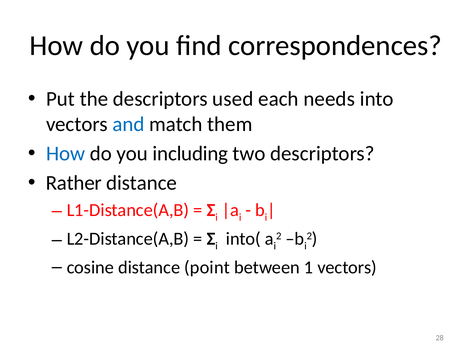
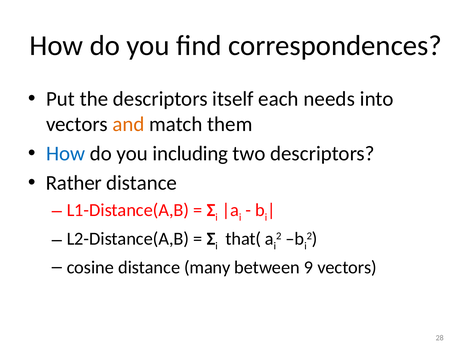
used: used -> itself (233, 99)
and colour: blue -> orange (128, 124)
into(: into( -> that( (243, 239)
point: point -> many (207, 268)
1: 1 -> 9 (309, 268)
